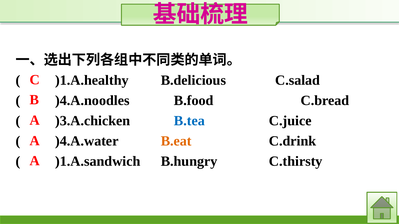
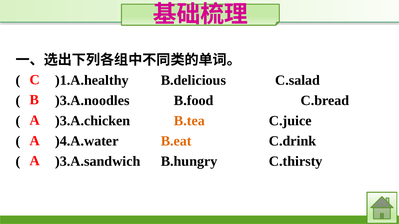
)4.A.noodles: )4.A.noodles -> )3.A.noodles (92, 101)
B.tea colour: blue -> orange (189, 121)
)1.A.sandwich: )1.A.sandwich -> )3.A.sandwich (98, 161)
